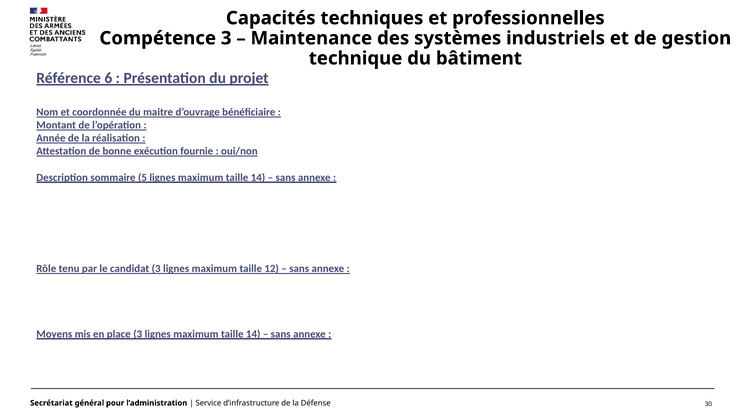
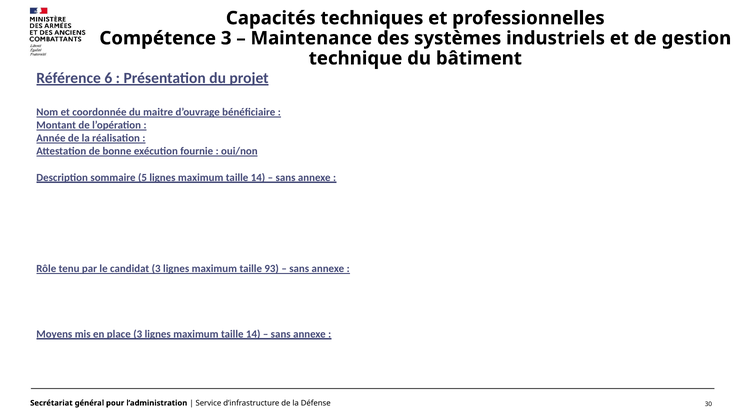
12: 12 -> 93 (272, 269)
